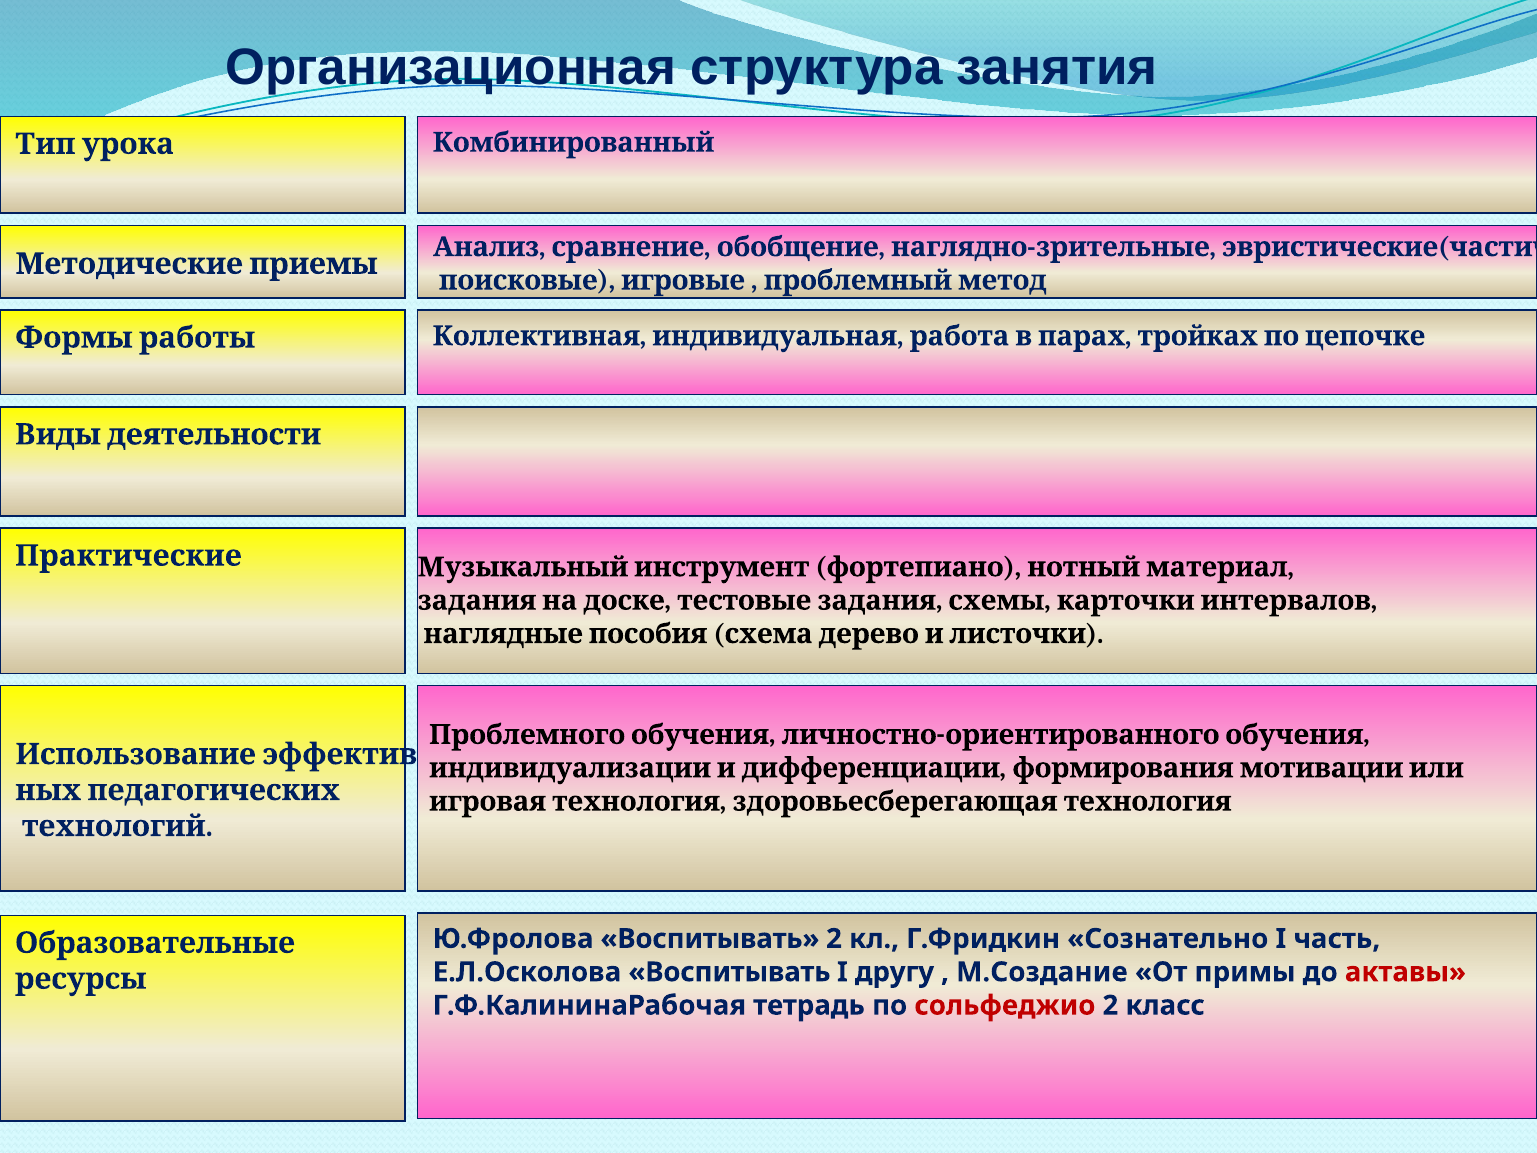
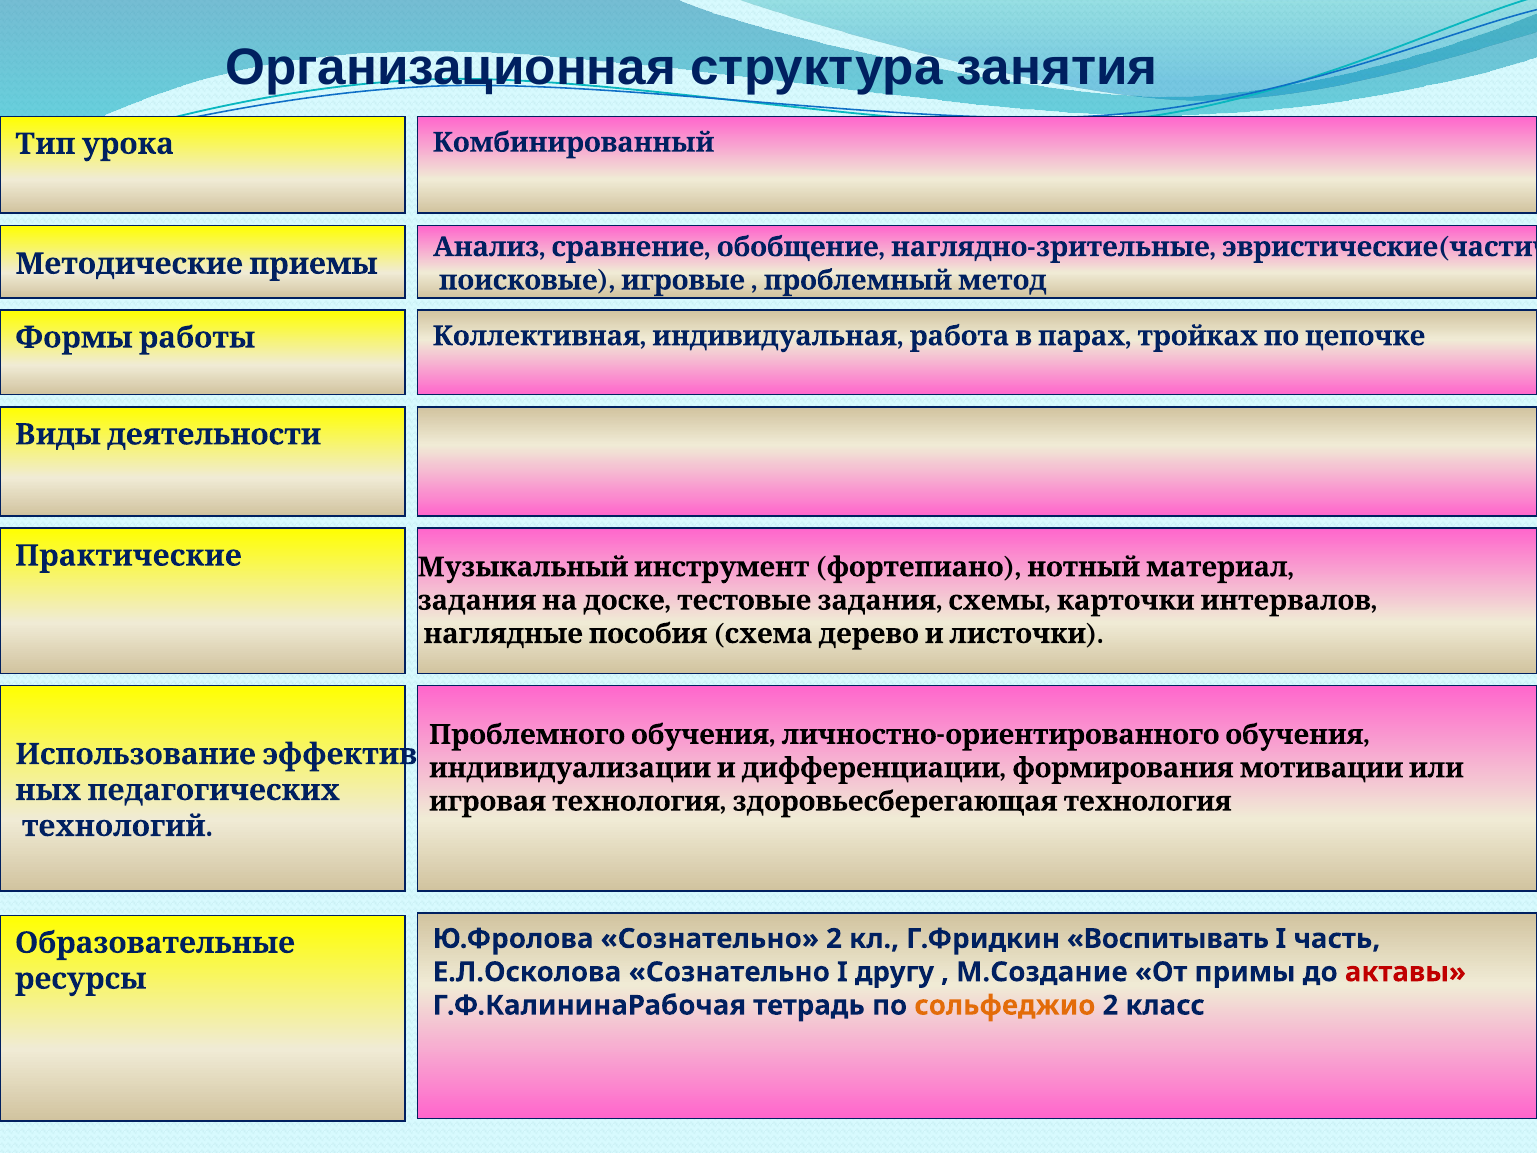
Ю.Фролова Воспитывать: Воспитывать -> Сознательно (710, 939)
Сознательно: Сознательно -> Воспитывать (1168, 939)
Е.Л.Осколова Воспитывать: Воспитывать -> Сознательно (729, 972)
сольфеджио colour: red -> orange (1005, 1005)
